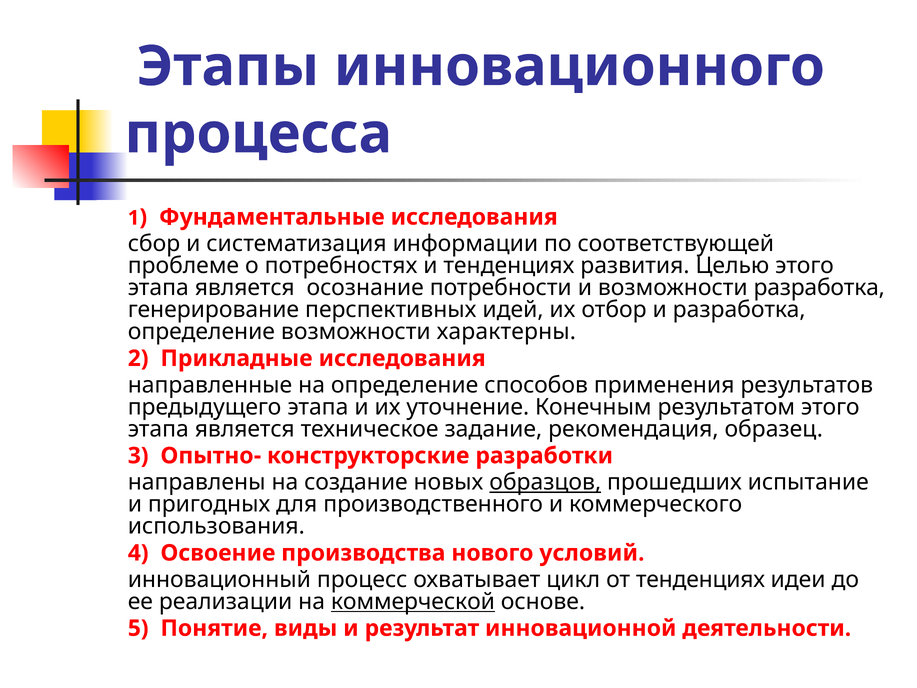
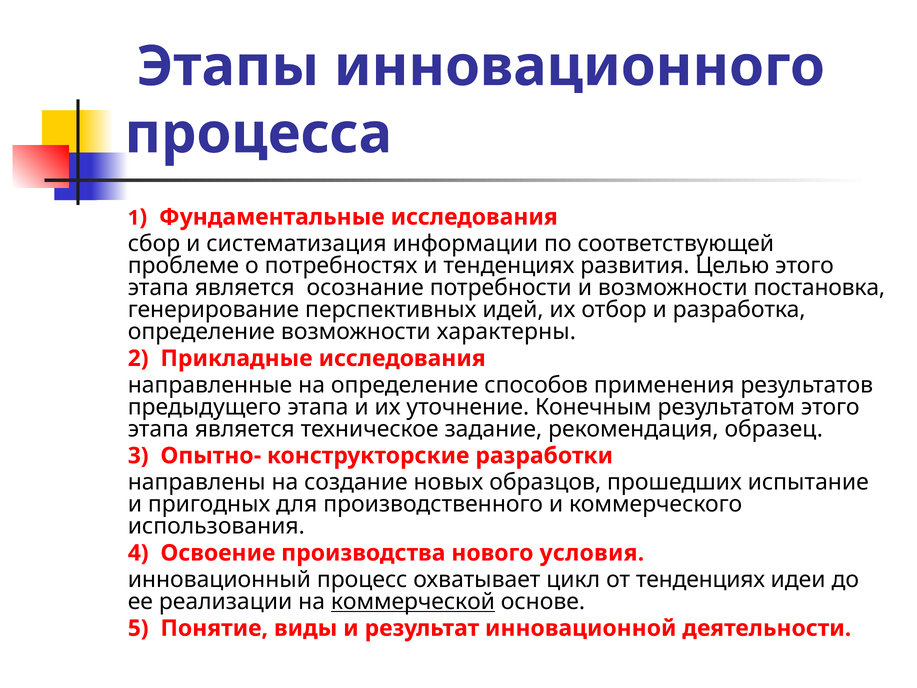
возможности разработка: разработка -> постановка (819, 288)
образцов underline: present -> none (545, 482)
условий: условий -> условия (592, 553)
